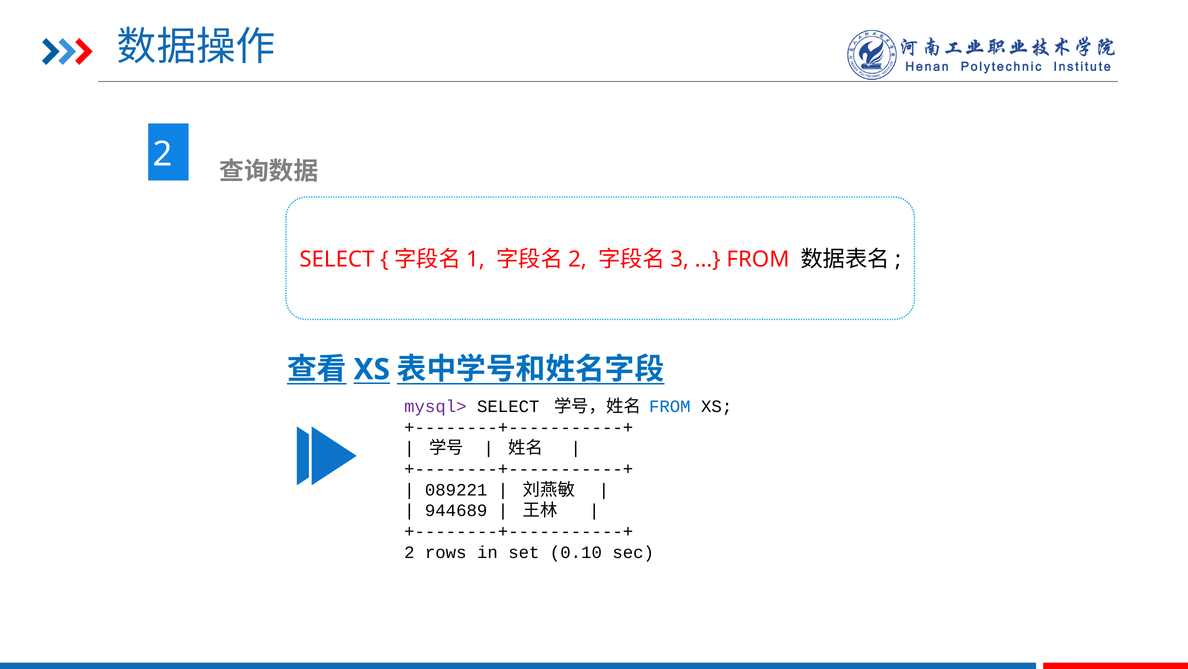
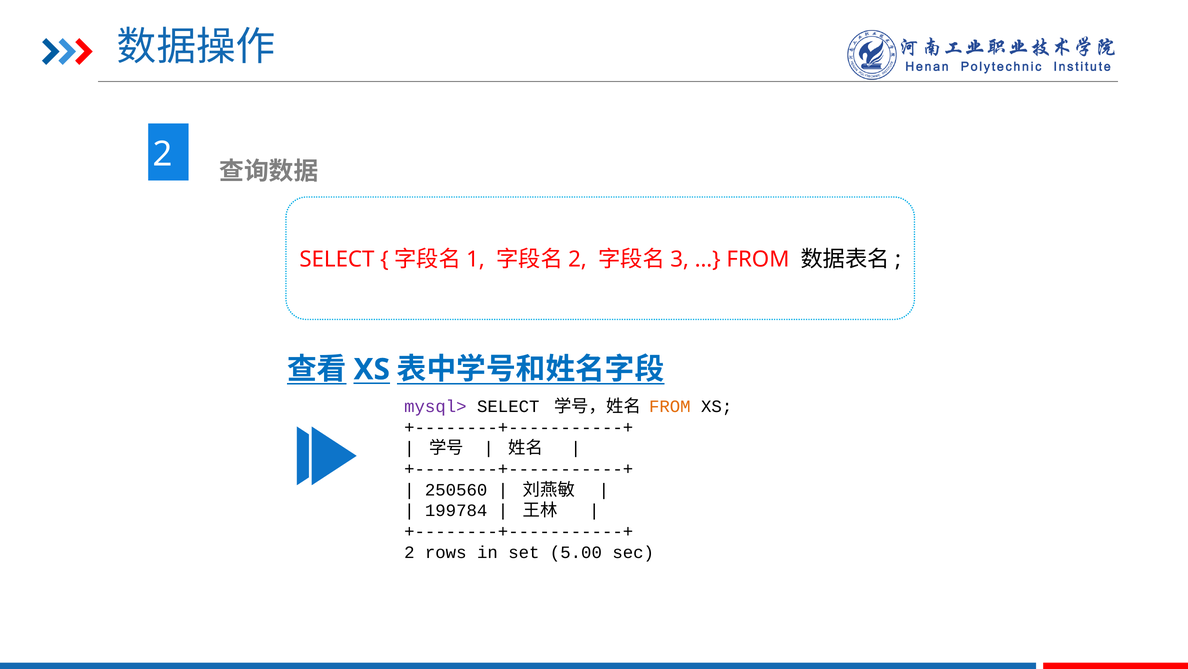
FROM colour: blue -> orange (670, 406)
089221: 089221 -> 250560 (456, 490)
944689: 944689 -> 199784 (456, 510)
0.10: 0.10 -> 5.00 (576, 552)
